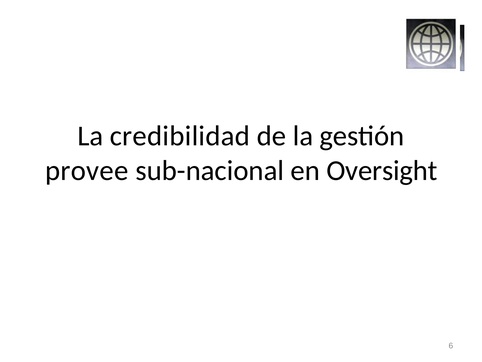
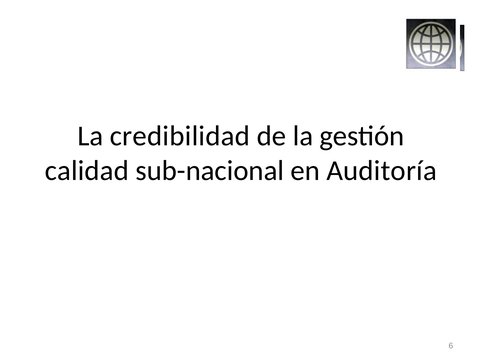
provee: provee -> calidad (87, 170)
Oversight: Oversight -> Auditoría (382, 170)
